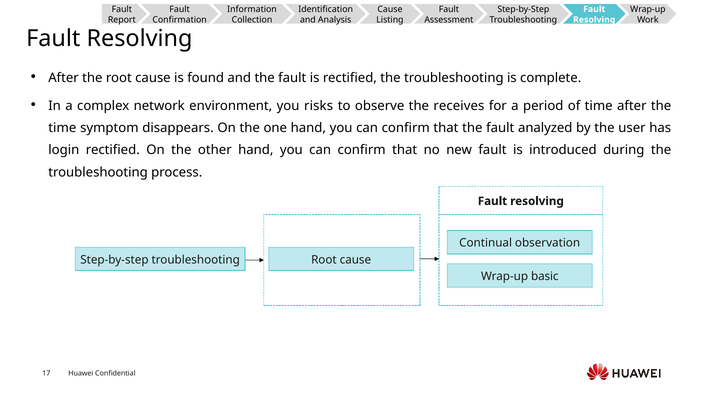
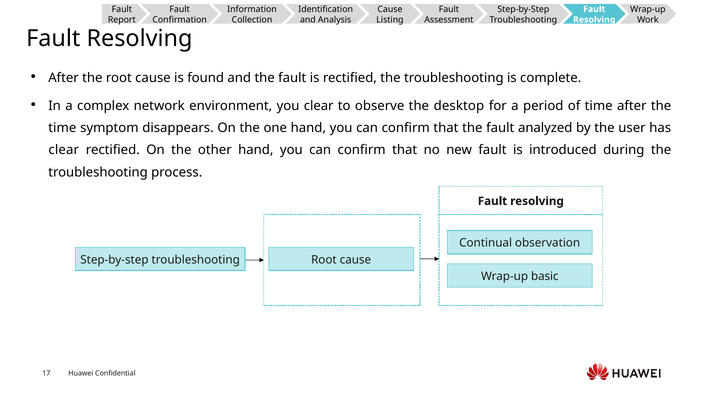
you risks: risks -> clear (319, 106)
receives: receives -> desktop (459, 106)
login: login -> clear (64, 150)
